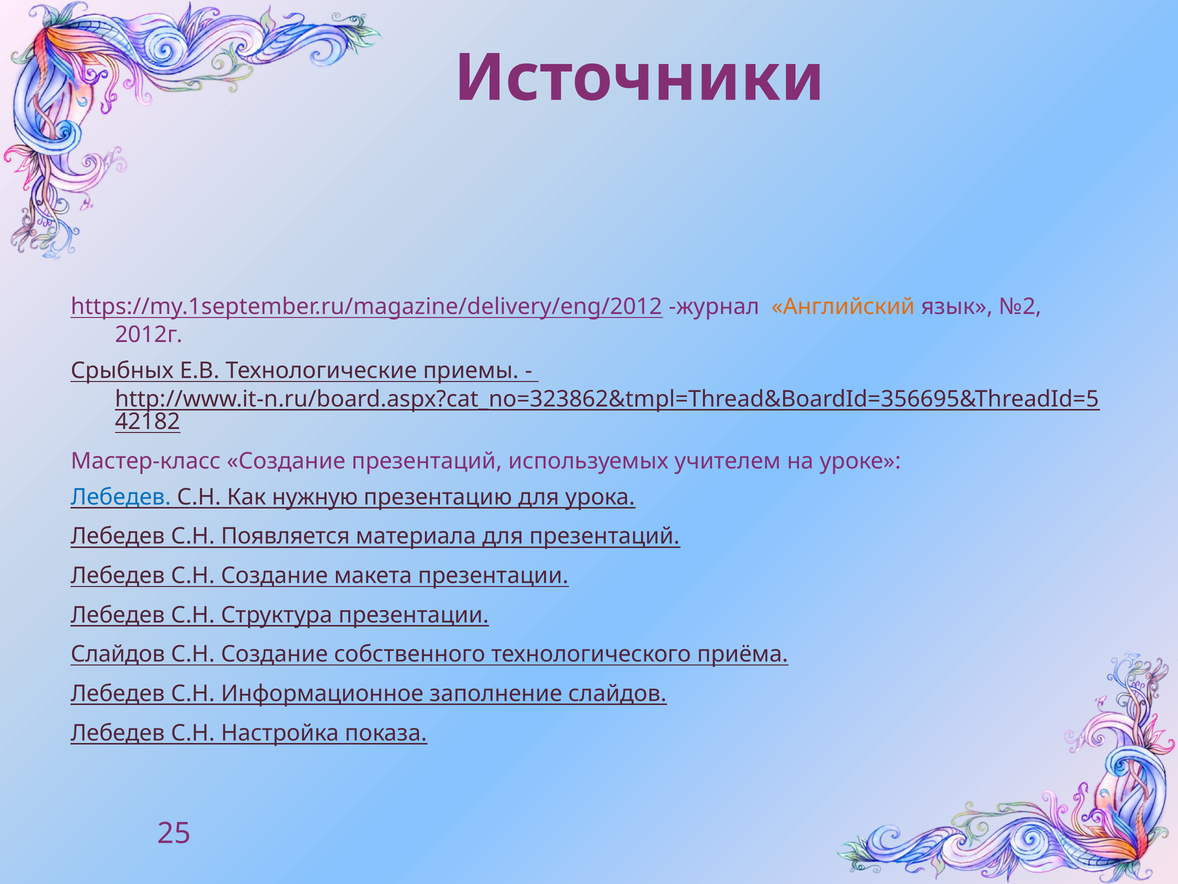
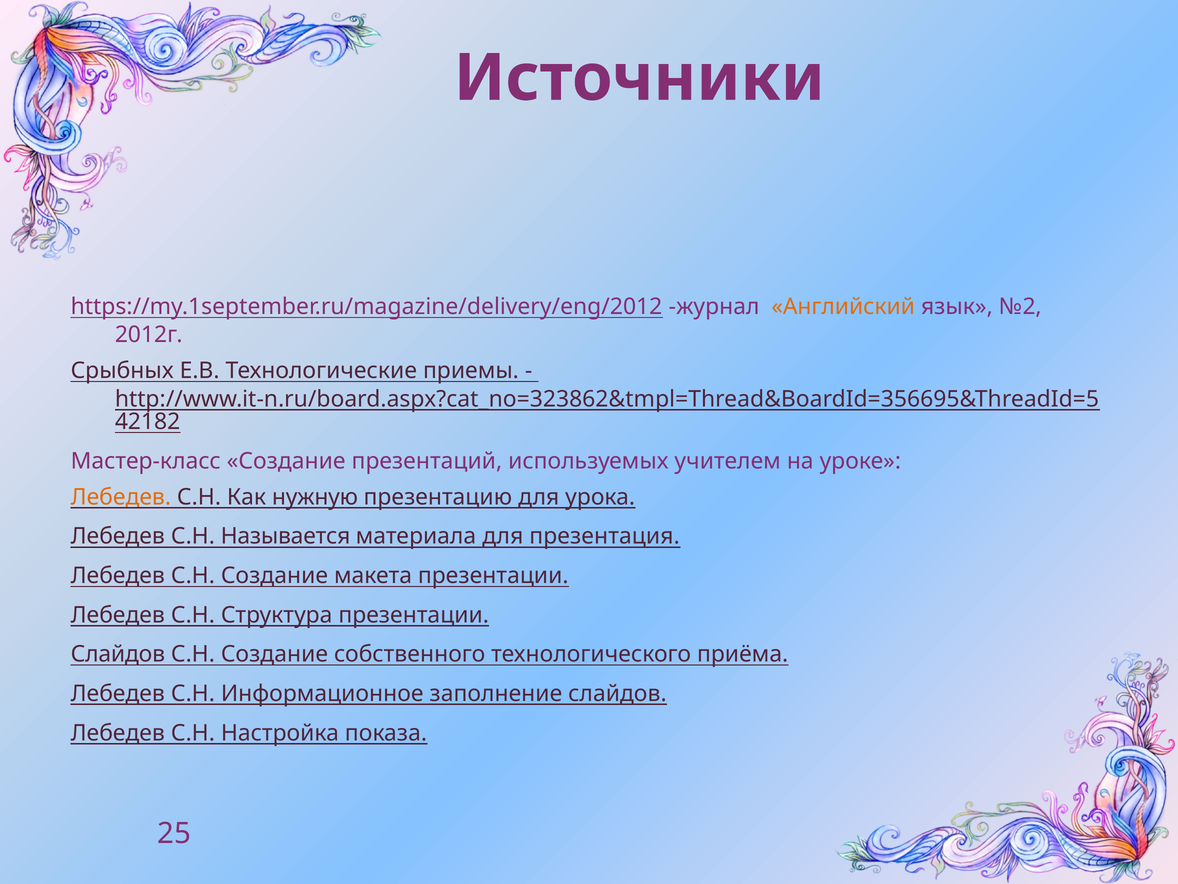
Лебедев colour: blue -> orange (121, 497)
Появляется: Появляется -> Называется (285, 536)
для презентаций: презентаций -> презентация (605, 536)
